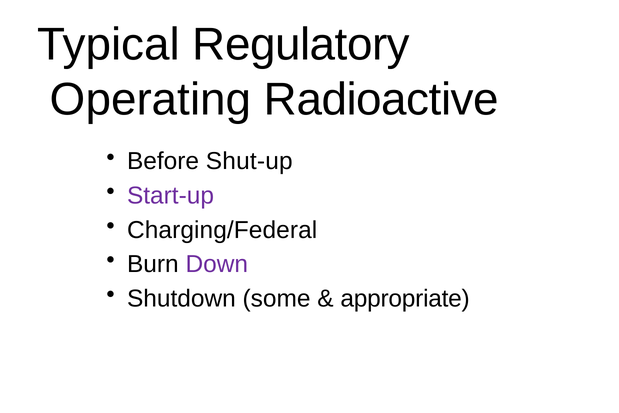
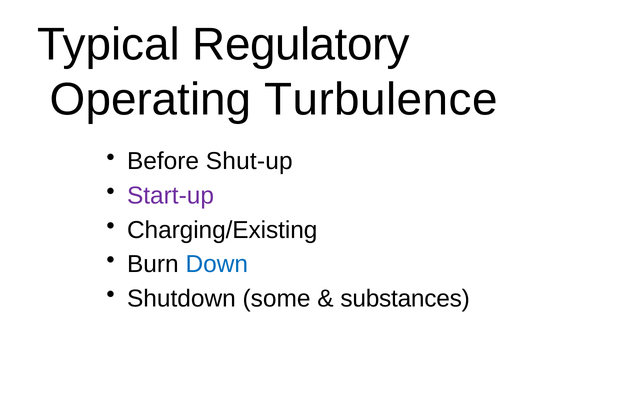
Radioactive: Radioactive -> Turbulence (381, 100)
Charging/Federal: Charging/Federal -> Charging/Existing (222, 230)
Down colour: purple -> blue (217, 264)
appropriate: appropriate -> substances (405, 298)
